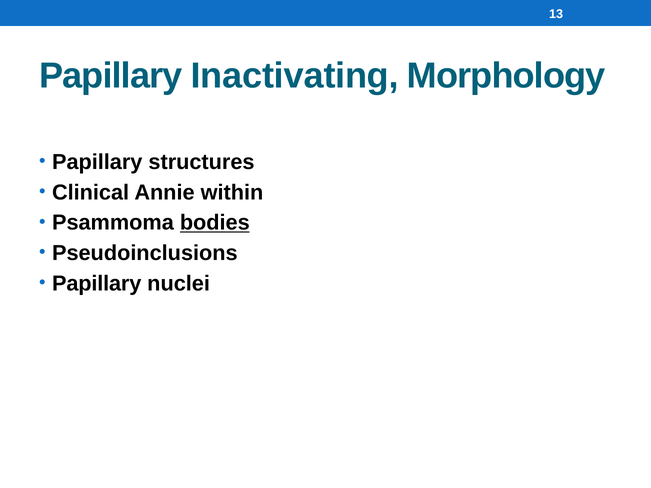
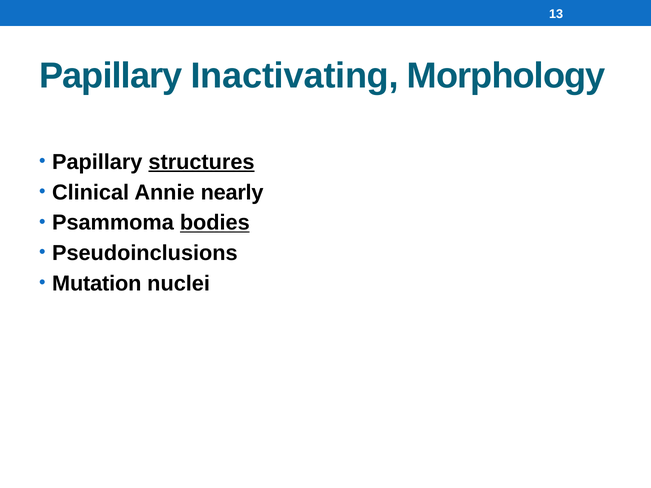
structures underline: none -> present (201, 162)
within: within -> nearly (232, 192)
Papillary: Papillary -> Mutation (97, 284)
